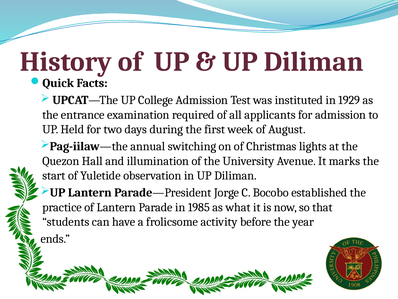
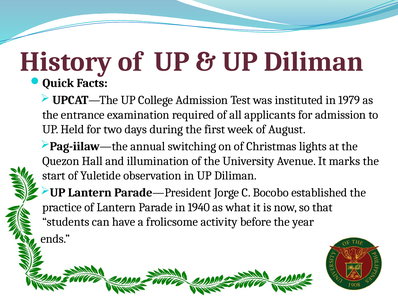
1929: 1929 -> 1979 (349, 100)
1985: 1985 -> 1940 (199, 207)
